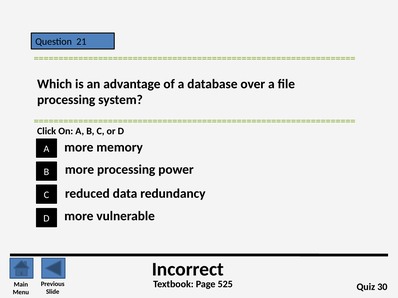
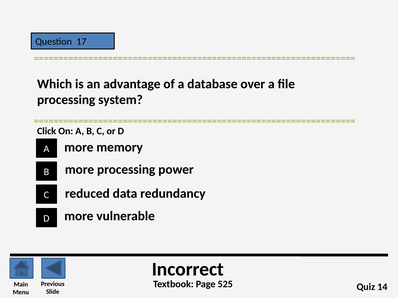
21: 21 -> 17 (81, 42)
30: 30 -> 14 (382, 287)
